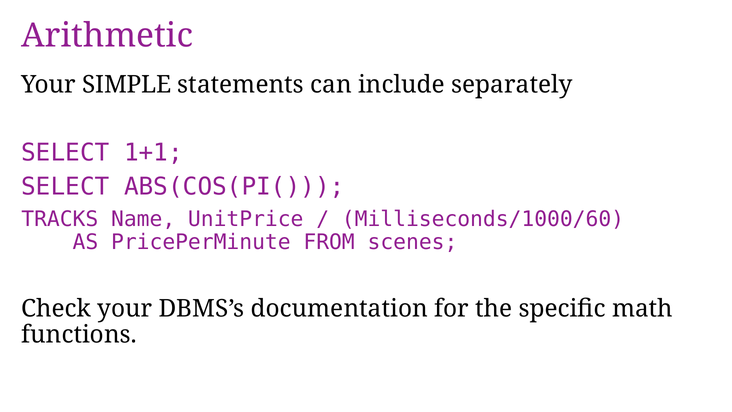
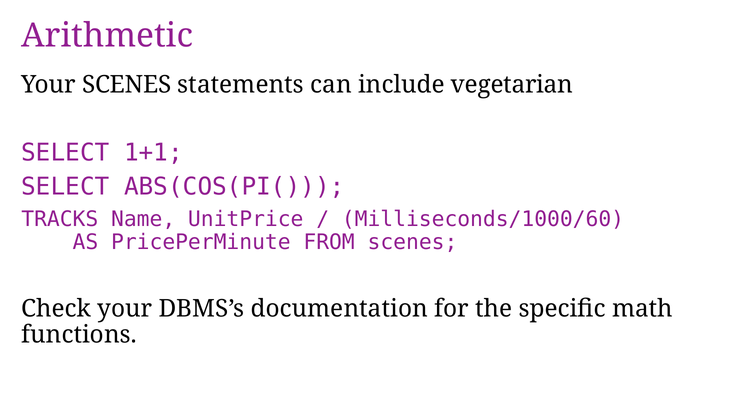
Your SIMPLE: SIMPLE -> SCENES (127, 85)
separately: separately -> vegetarian (512, 85)
